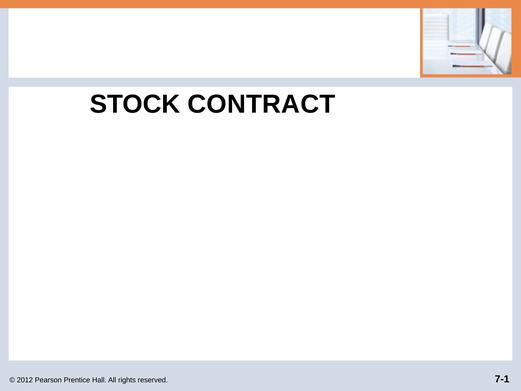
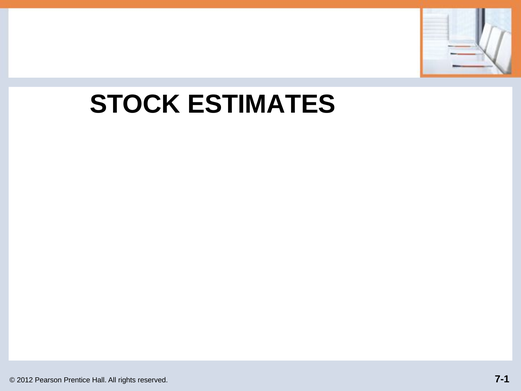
CONTRACT: CONTRACT -> ESTIMATES (262, 104)
